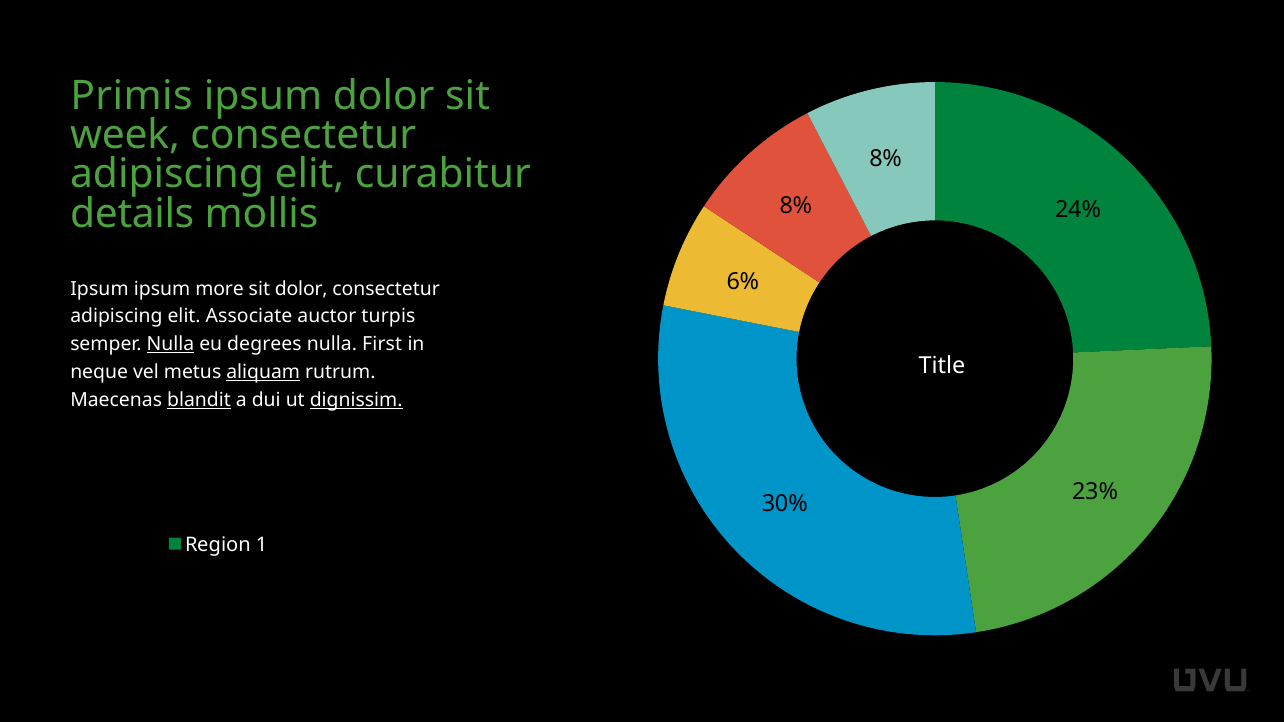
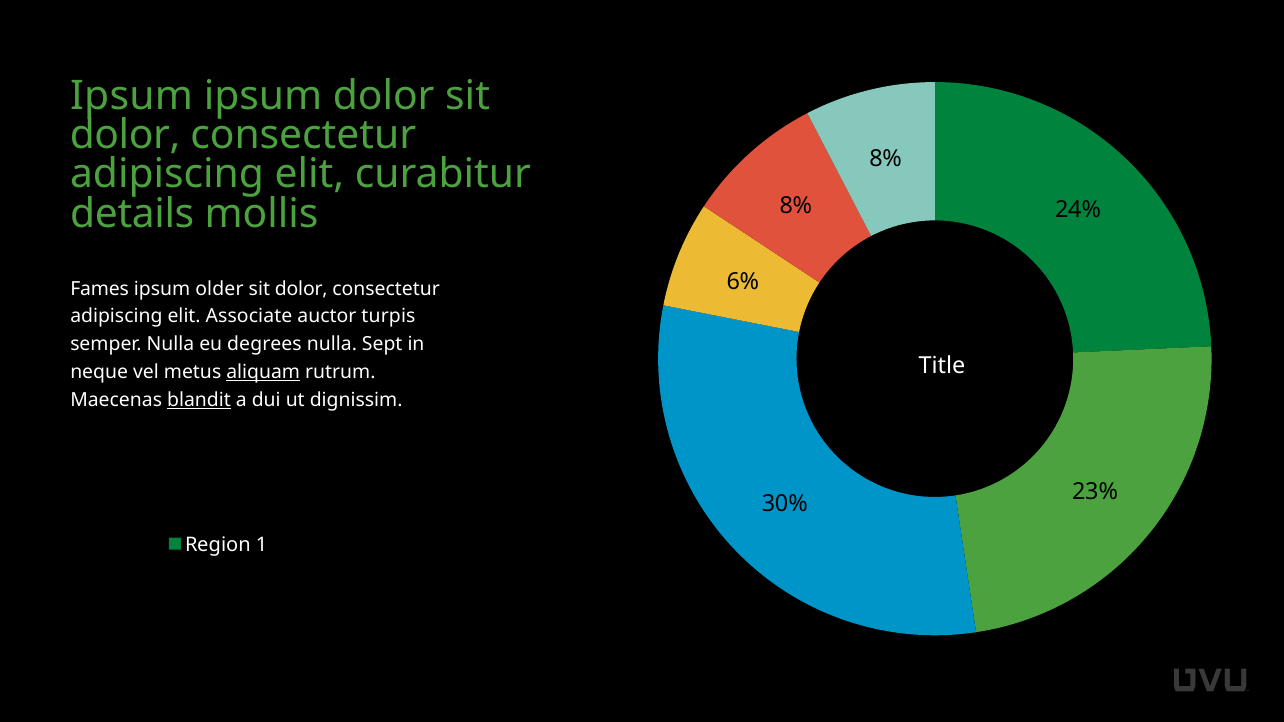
Primis: Primis -> Ipsum (132, 96)
week: week -> dolor (125, 135)
Ipsum: Ipsum -> Fames (100, 289)
more: more -> older (219, 289)
Nulla underline: present -> none (170, 345)
First: First -> Sept (382, 345)
dignissim underline: present -> none (356, 400)
